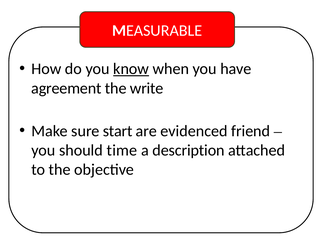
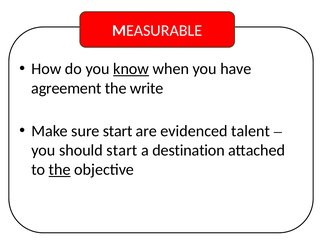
friend: friend -> talent (251, 131)
should time: time -> start (122, 150)
description: description -> destination (189, 150)
the underline: none -> present (60, 169)
